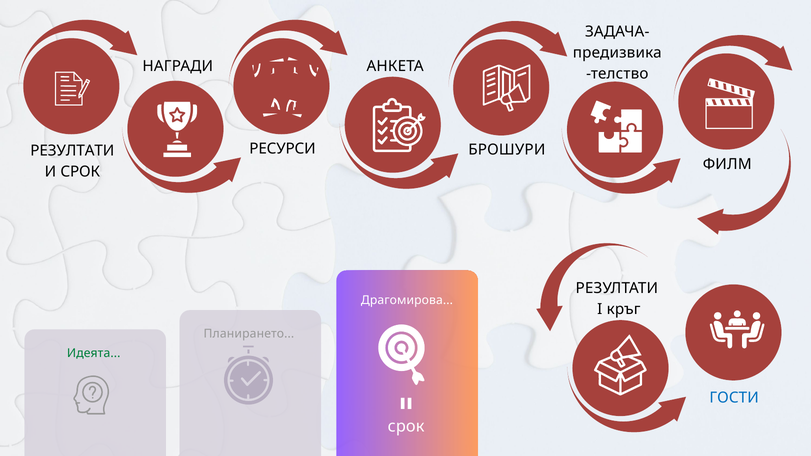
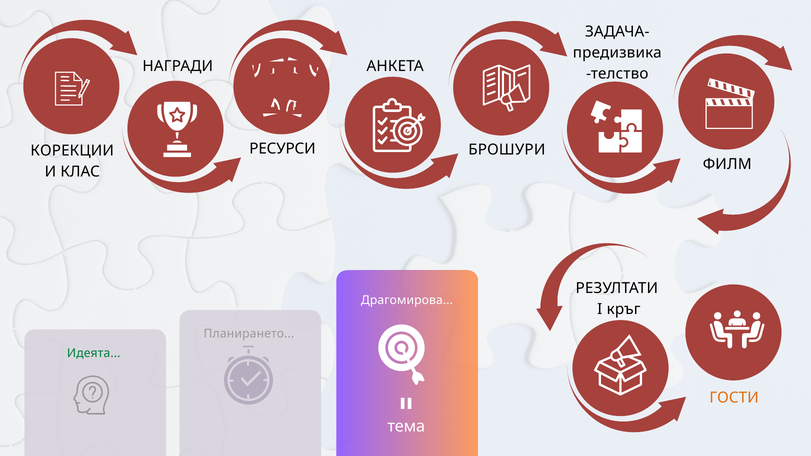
РЕЗУЛТАТИ: РЕЗУЛТАТИ -> КОРЕКЦИИ (72, 151)
И СРОК: СРОК -> КЛАС (80, 172)
ГОСТИ colour: blue -> orange (734, 398)
срок: срок -> тема (406, 427)
